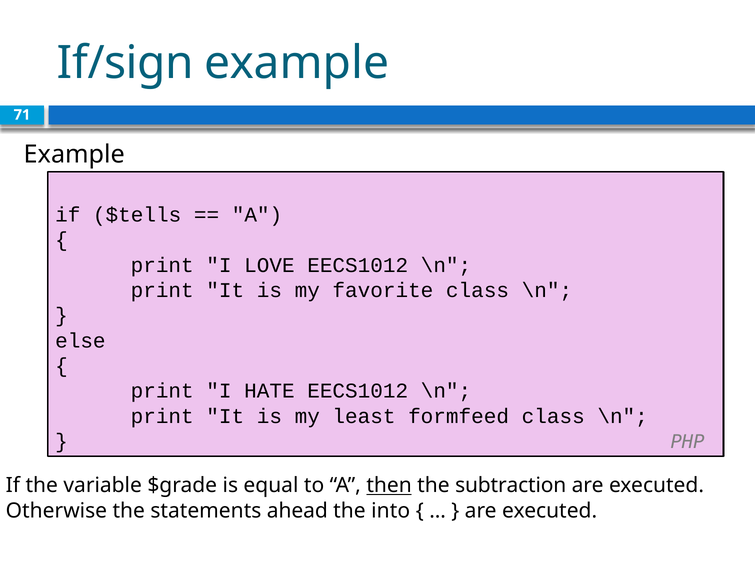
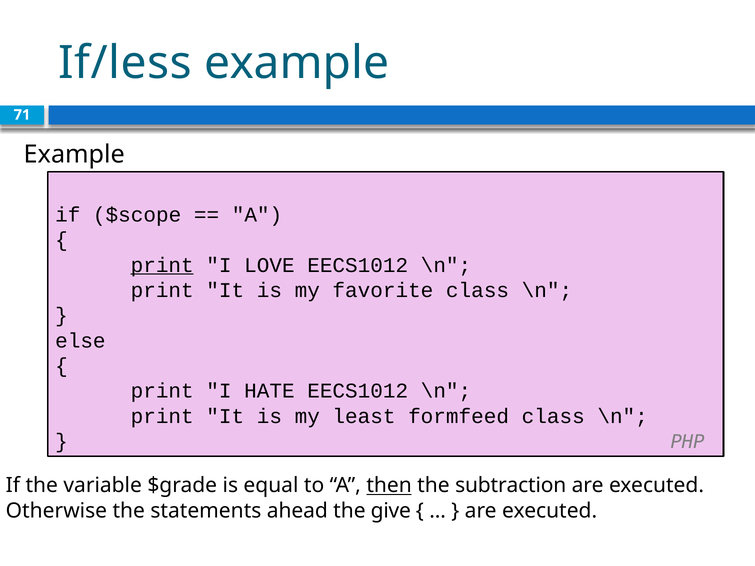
If/sign: If/sign -> If/less (125, 63)
$tells: $tells -> $scope (137, 215)
print underline: none -> present (162, 265)
into: into -> give (391, 511)
